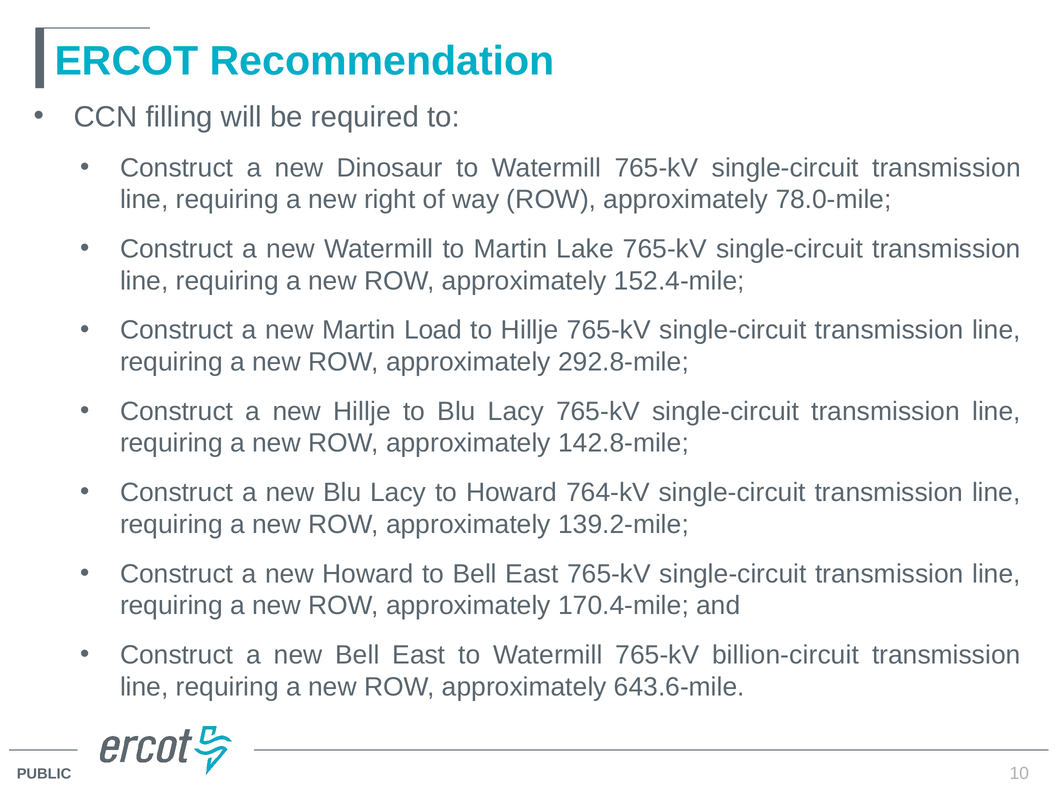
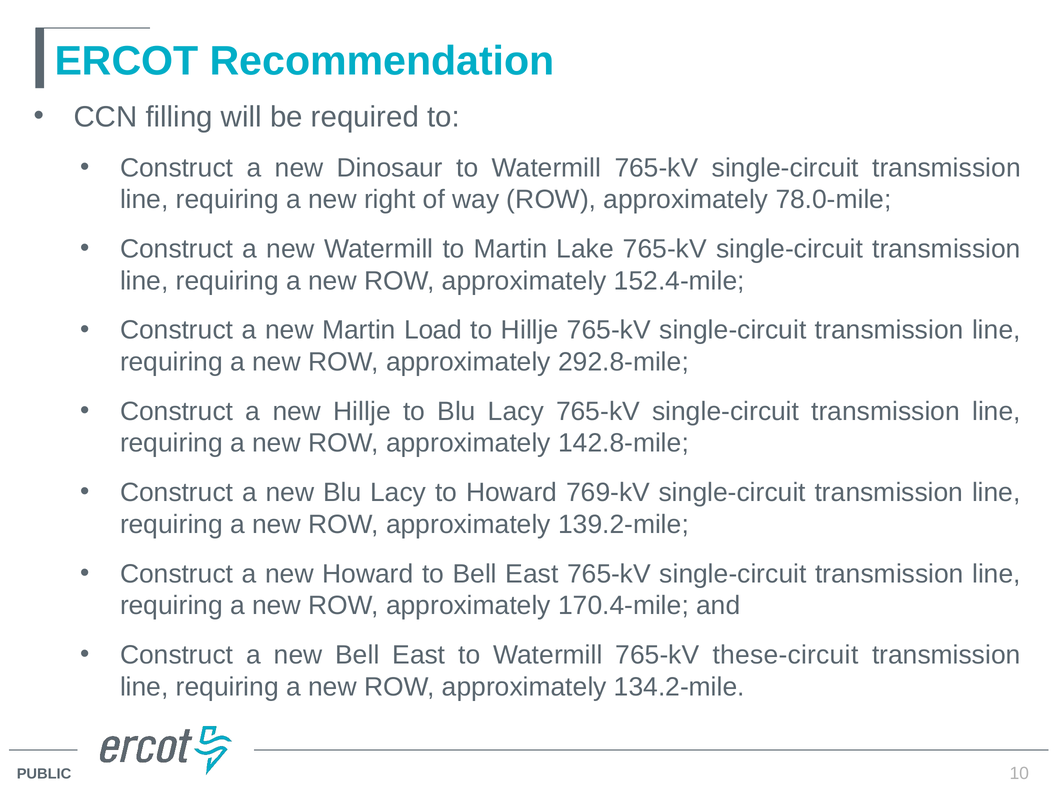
764-kV: 764-kV -> 769-kV (608, 493)
billion-circuit: billion-circuit -> these-circuit (785, 655)
643.6-mile: 643.6-mile -> 134.2-mile (679, 687)
